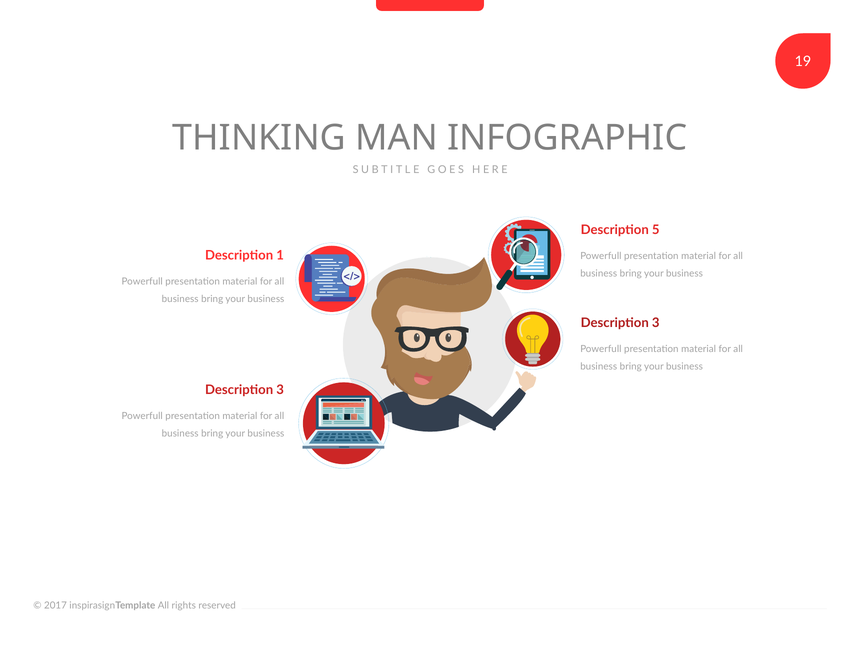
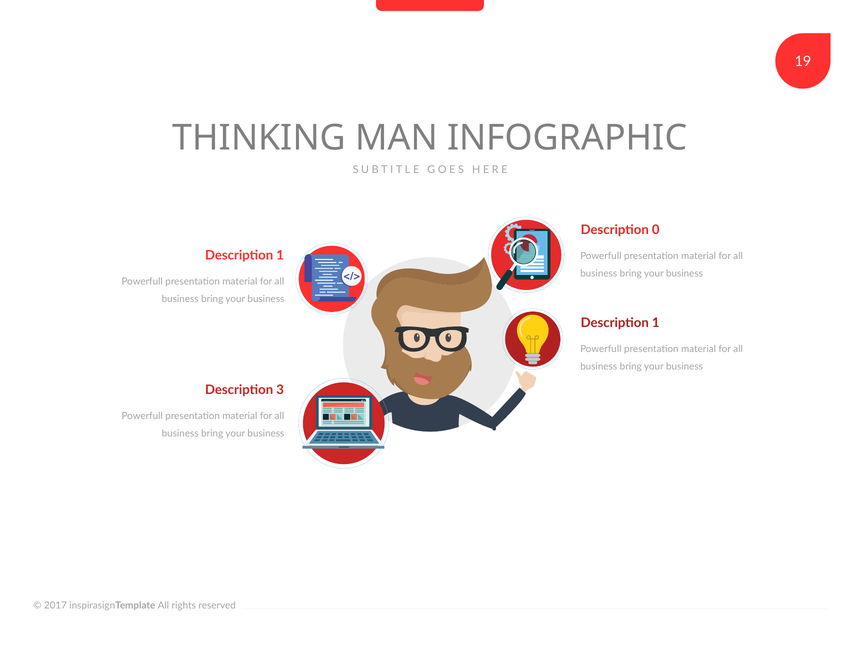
5: 5 -> 0 (656, 230)
3: 3 -> 1 (656, 323)
